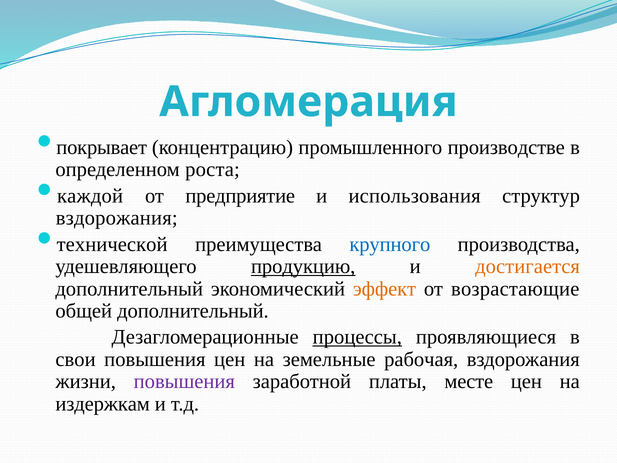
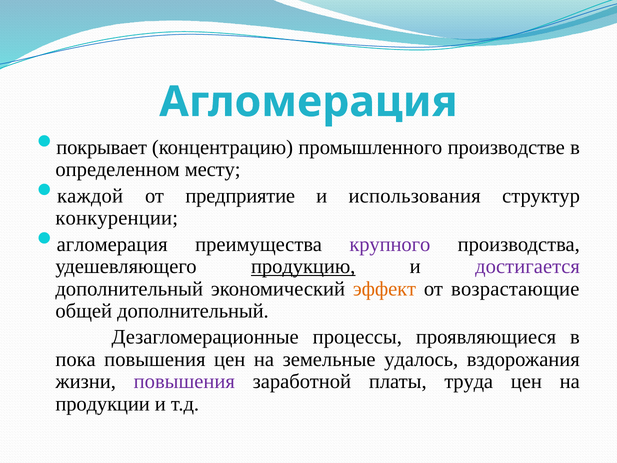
роста: роста -> месту (213, 170)
вздорожания: вздорожания -> конкуренции (117, 218)
технической: технической -> агломерация (112, 244)
крупного colour: blue -> purple (390, 244)
достигается colour: orange -> purple (528, 266)
процессы underline: present -> none (357, 337)
свои: свои -> пока (76, 359)
рабочая: рабочая -> удалось (421, 359)
месте: месте -> труда (469, 381)
издержкам: издержкам -> продукции (103, 404)
